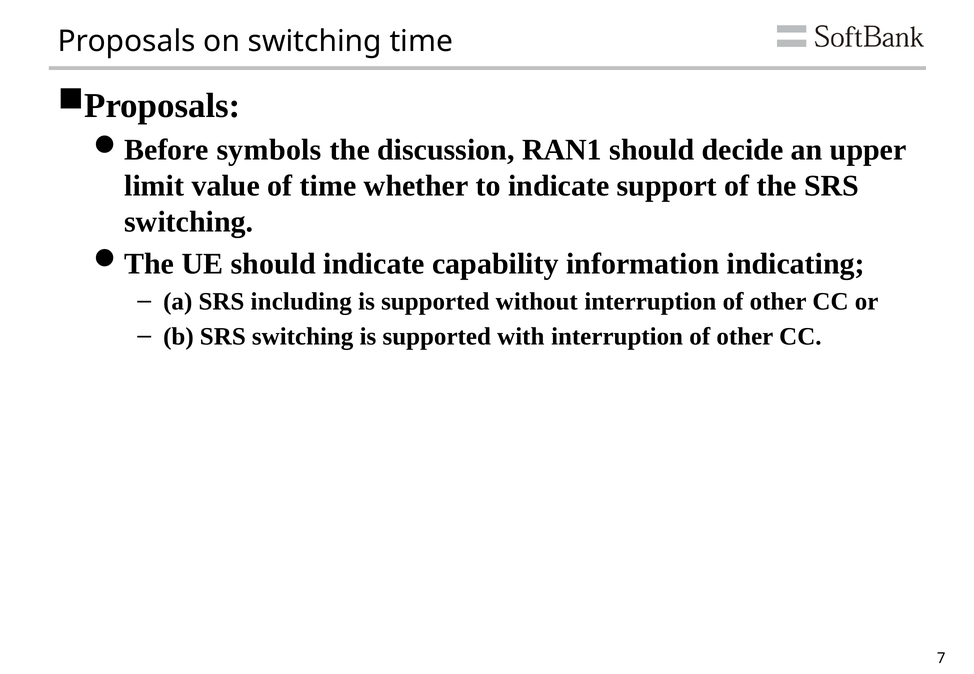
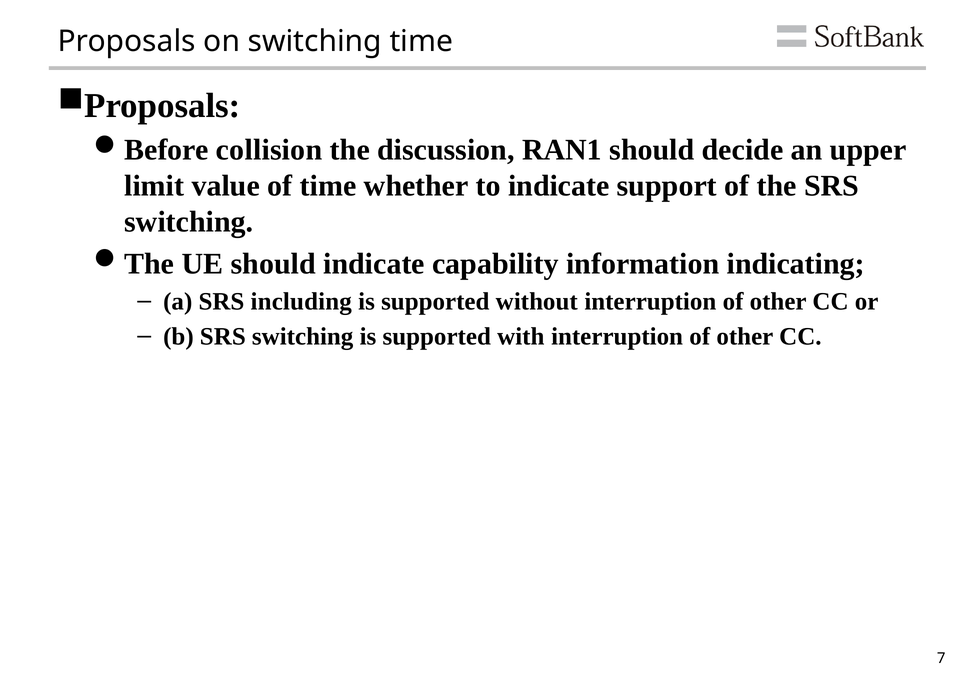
symbols: symbols -> collision (269, 150)
